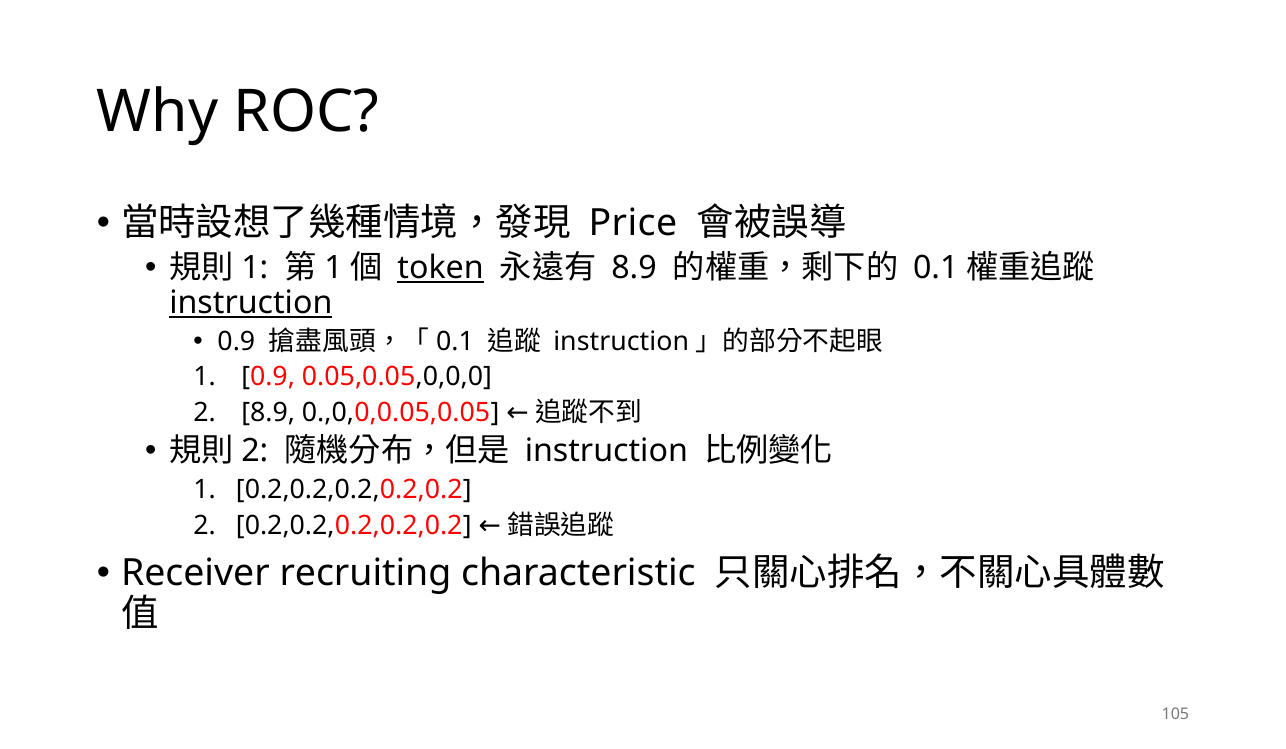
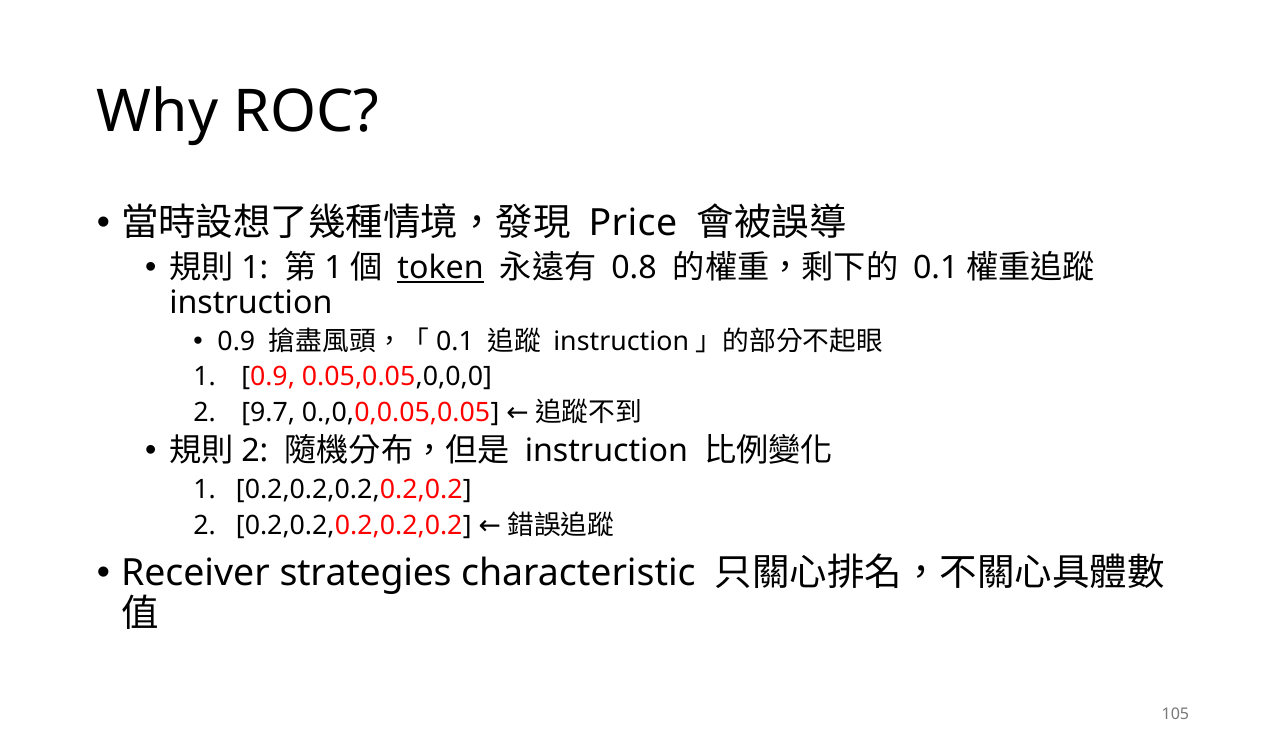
8.9: 8.9 -> 0.8 (634, 268)
instruction underline: present -> none (251, 303)
8.9: 8.9 -> 9.7 (268, 413)
recruiting: recruiting -> strategies (366, 574)
